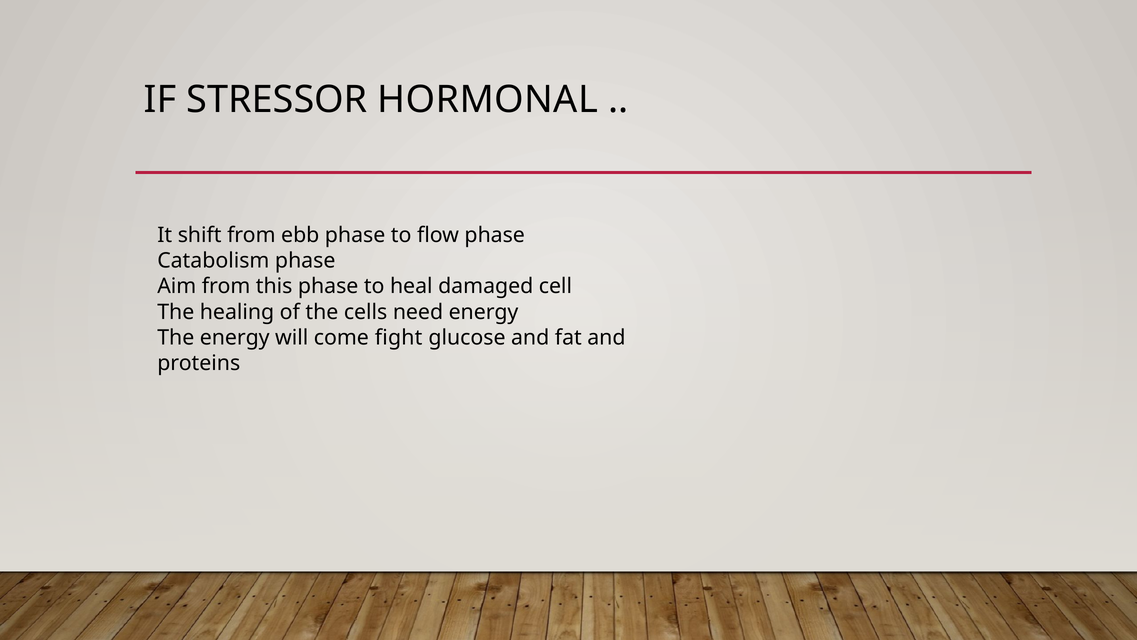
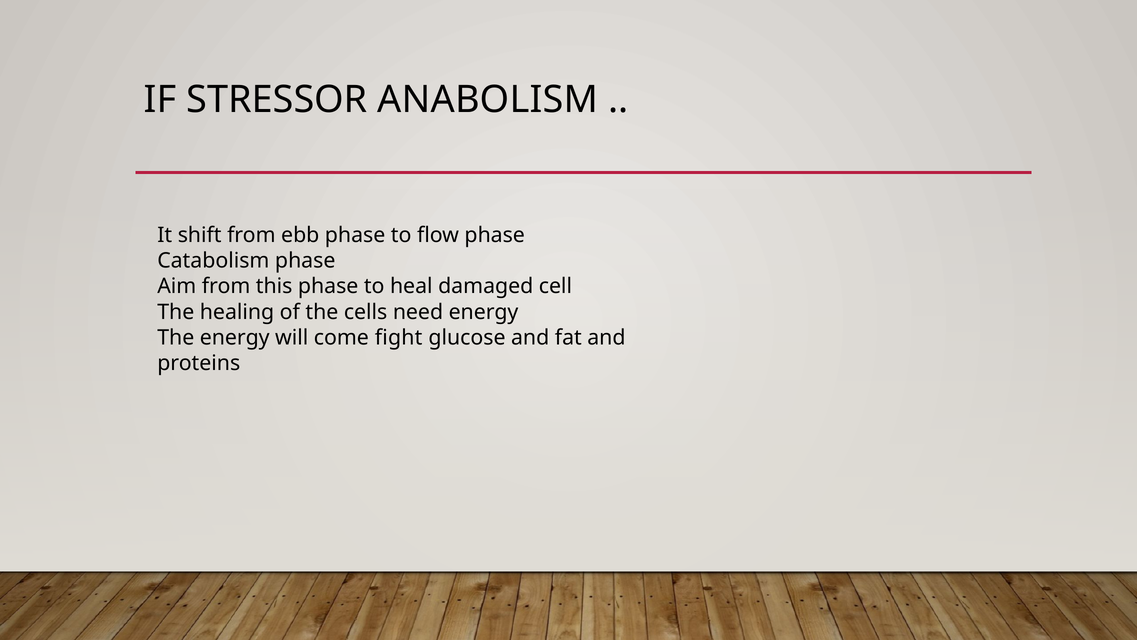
HORMONAL: HORMONAL -> ANABOLISM (488, 100)
